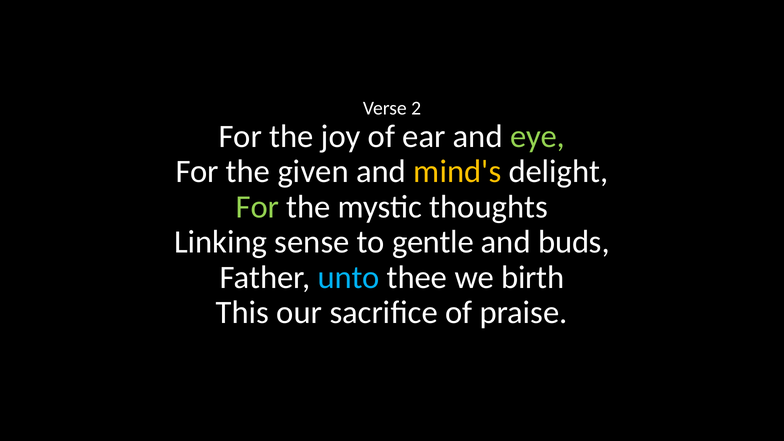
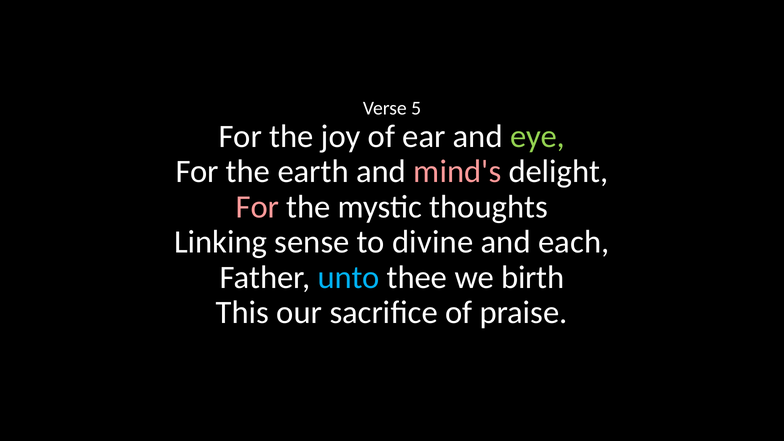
2: 2 -> 5 (416, 108)
given: given -> earth (313, 172)
mind's colour: yellow -> pink (457, 172)
For colour: light green -> pink (257, 207)
gentle: gentle -> divine (433, 242)
buds: buds -> each (574, 242)
